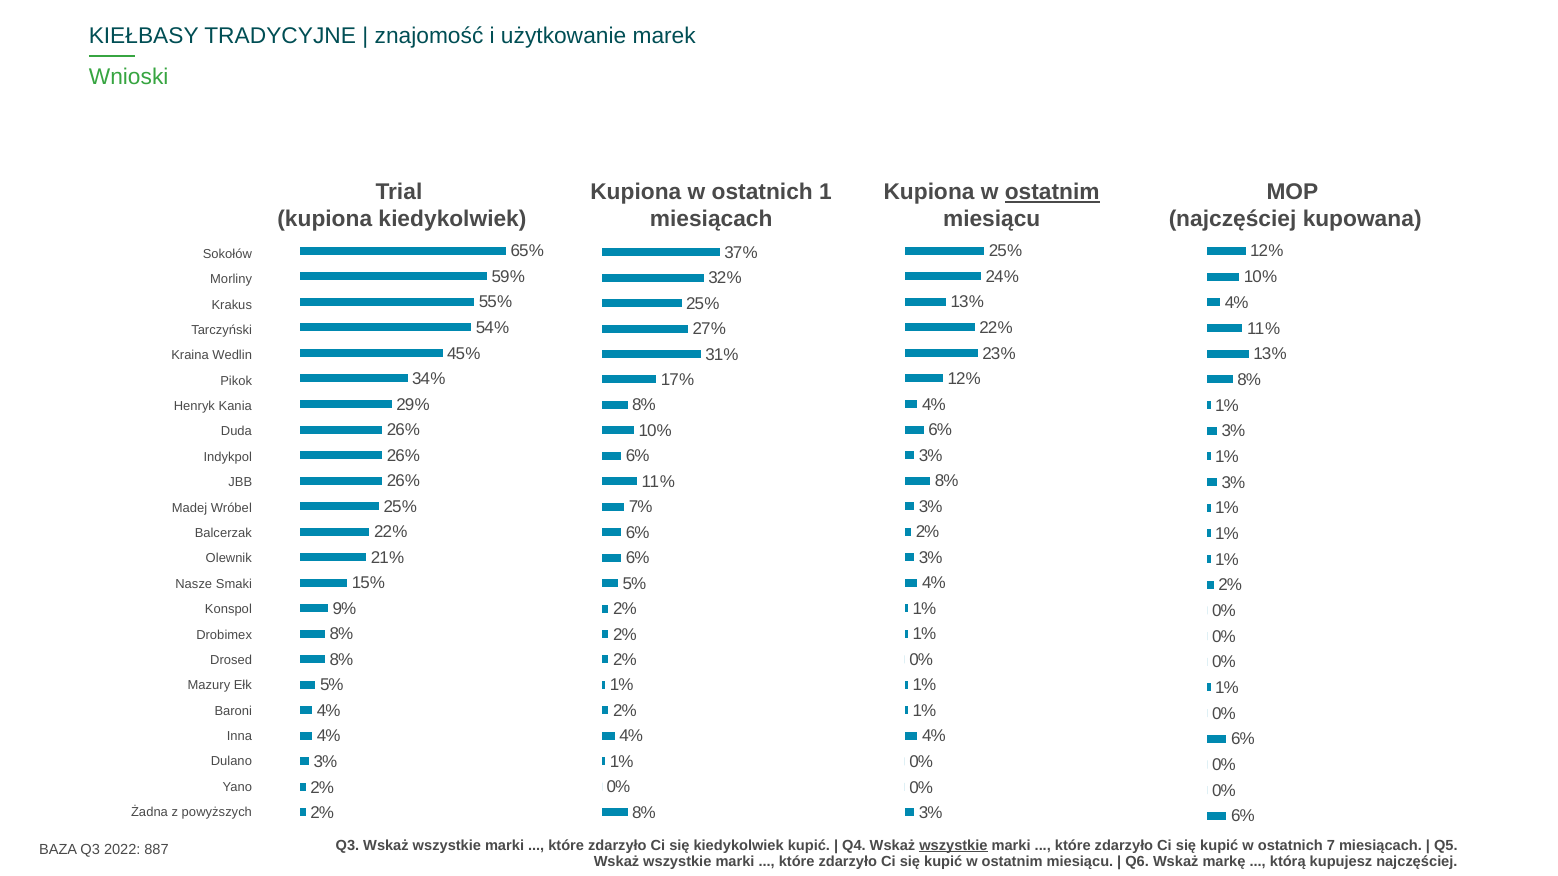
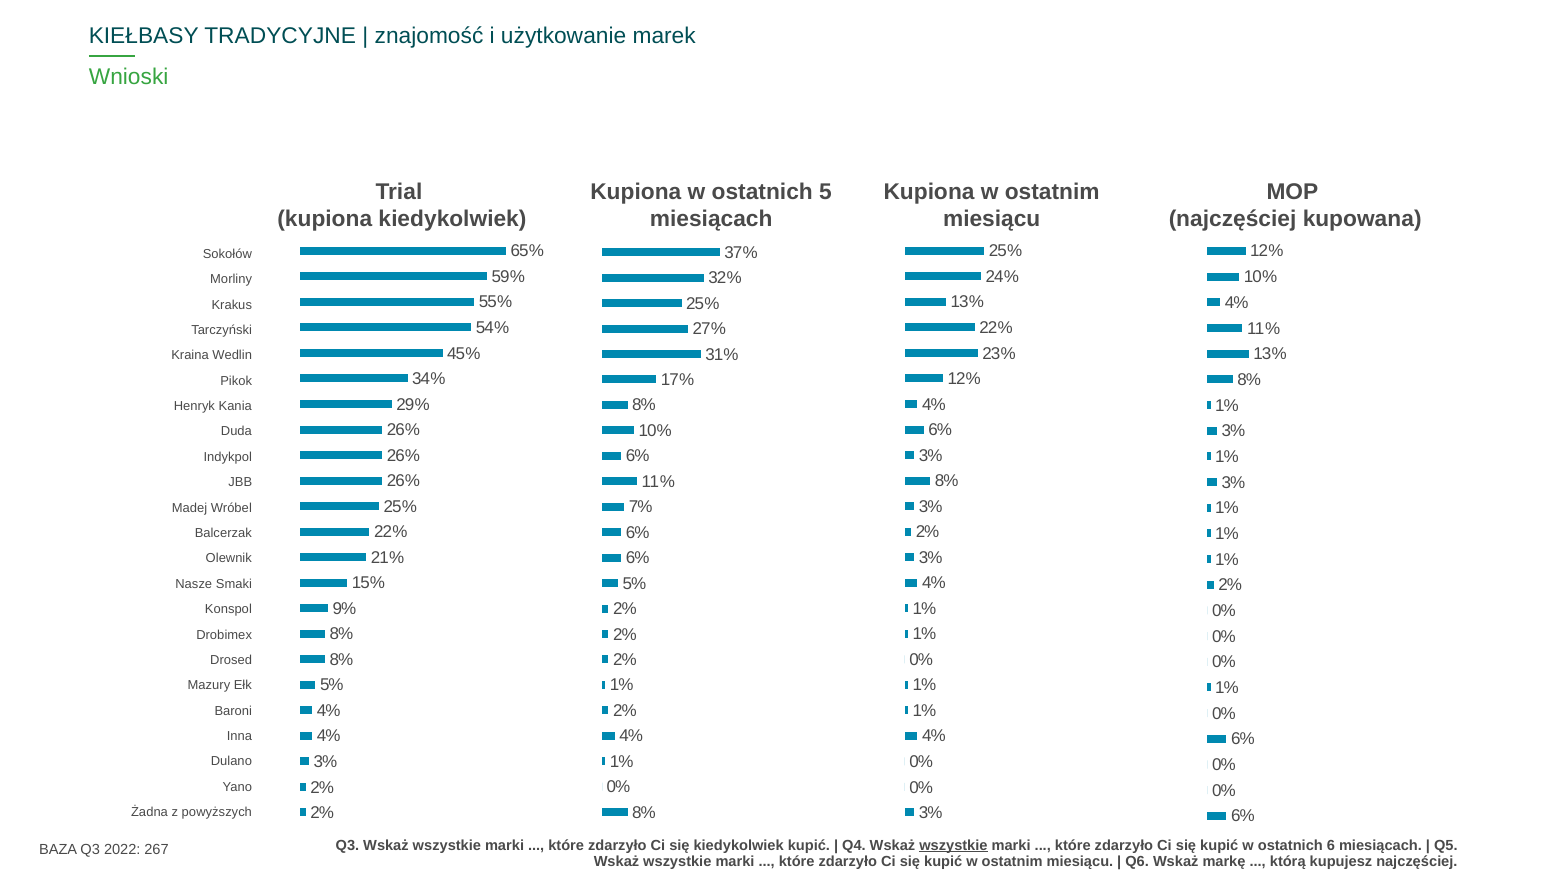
1: 1 -> 5 (825, 192)
ostatnim underline: present -> none (1052, 192)
7: 7 -> 6 (1331, 846)
887: 887 -> 267 (156, 850)
